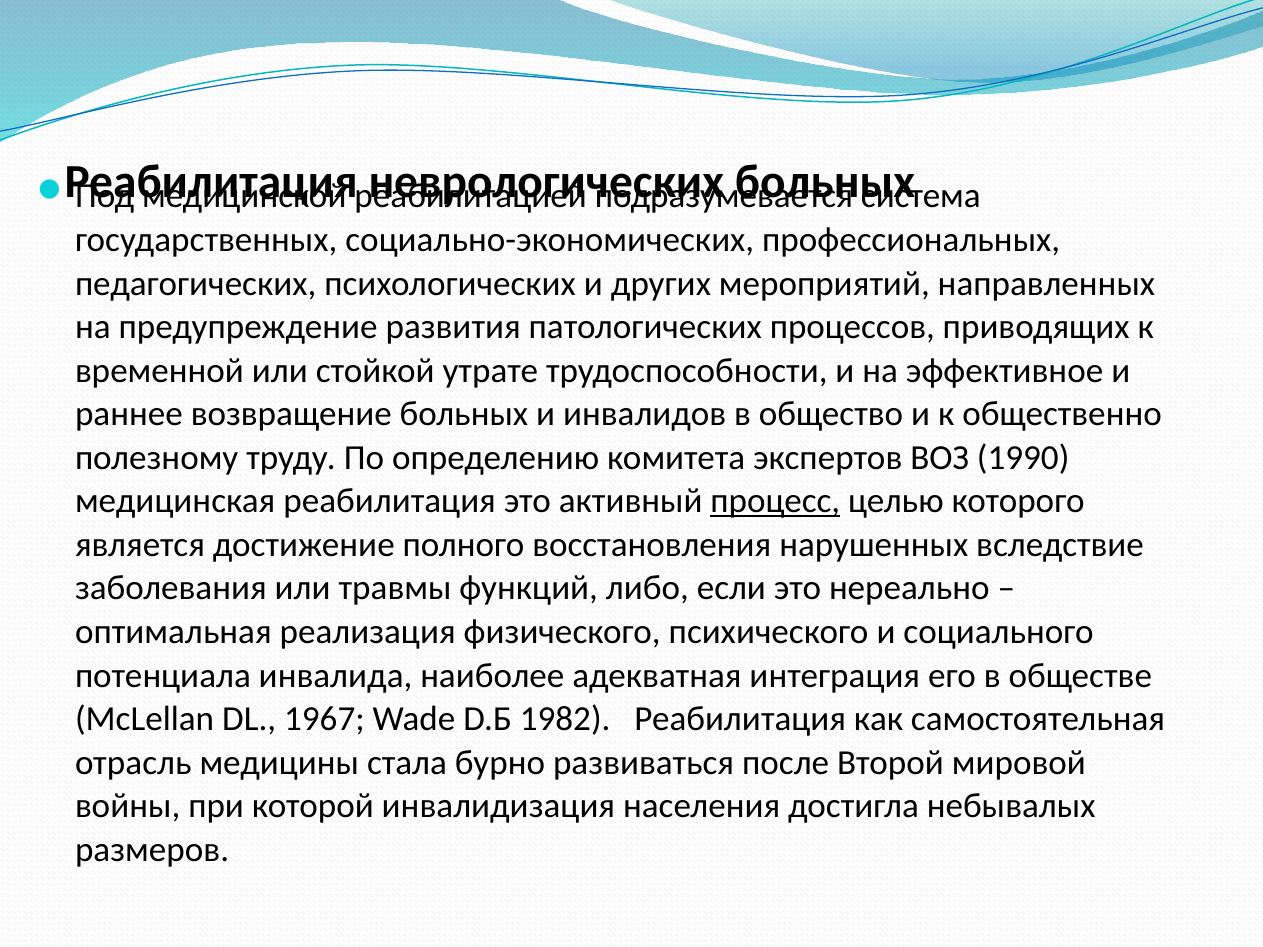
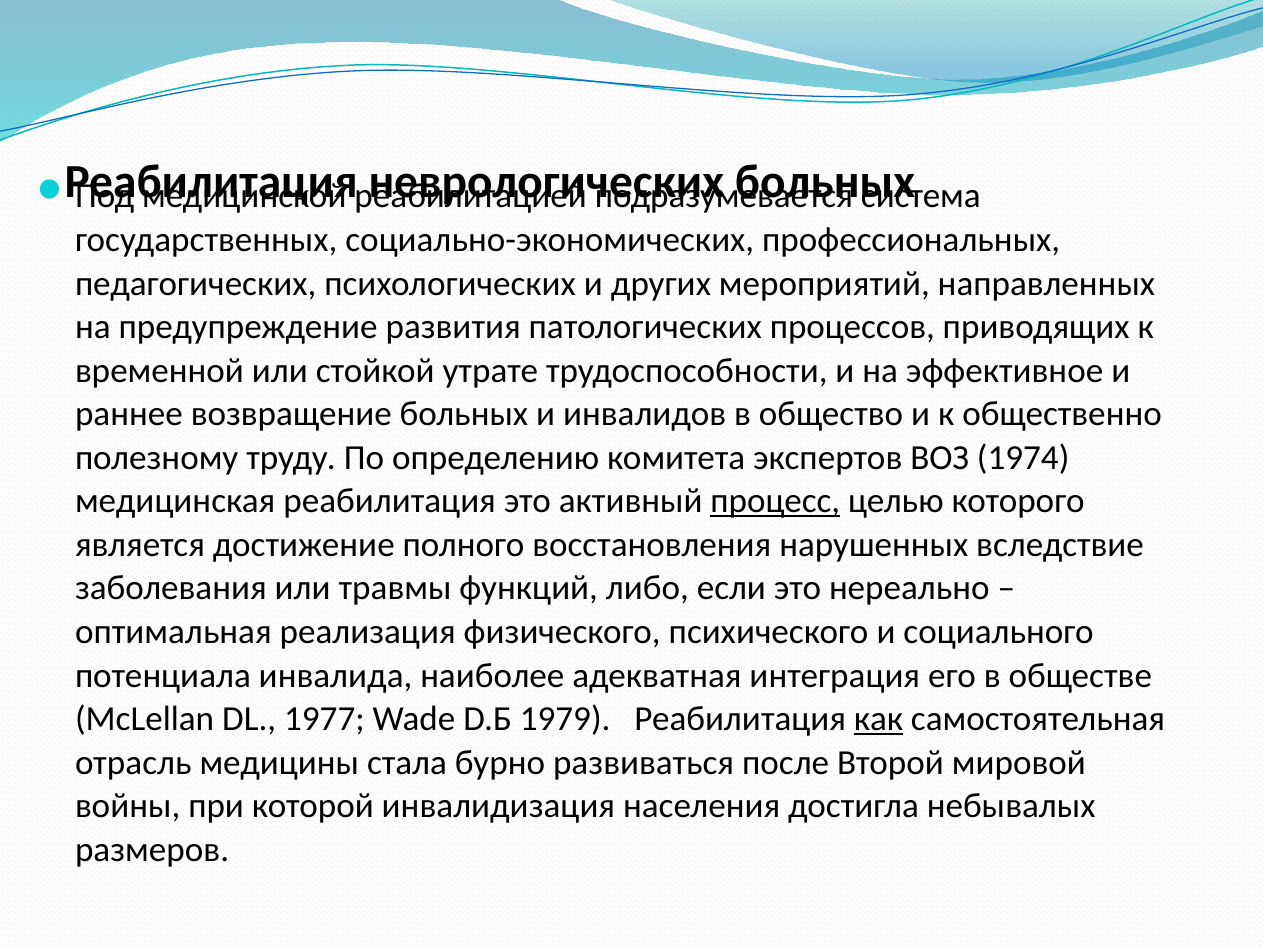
1990: 1990 -> 1974 (1023, 458)
1967: 1967 -> 1977 (324, 719)
1982: 1982 -> 1979 (565, 719)
как underline: none -> present (879, 719)
